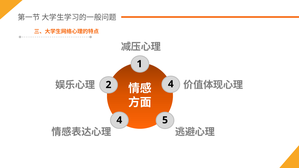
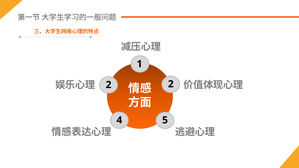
2 4: 4 -> 2 (171, 84)
